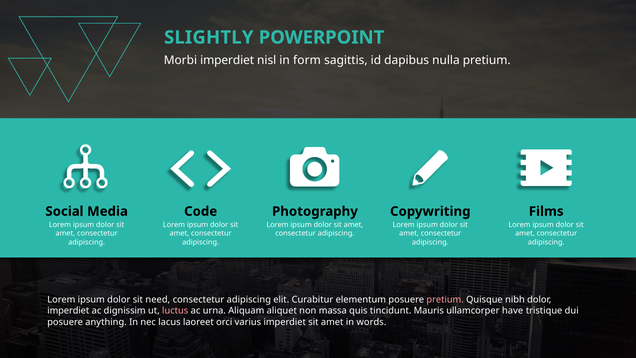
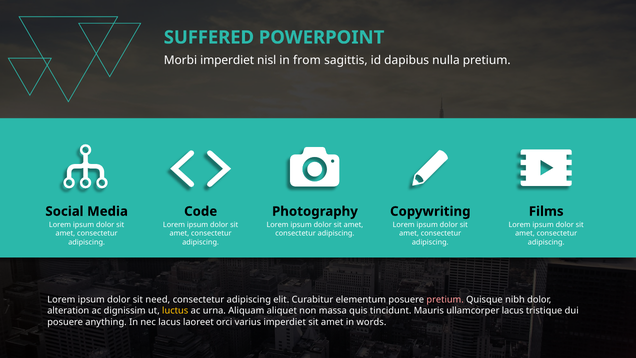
SLIGHTLY: SLIGHTLY -> SUFFERED (209, 37)
form: form -> from (307, 60)
imperdiet: imperdiet -> alteration (68, 311)
luctus colour: pink -> yellow (175, 311)
ullamcorper have: have -> lacus (513, 311)
